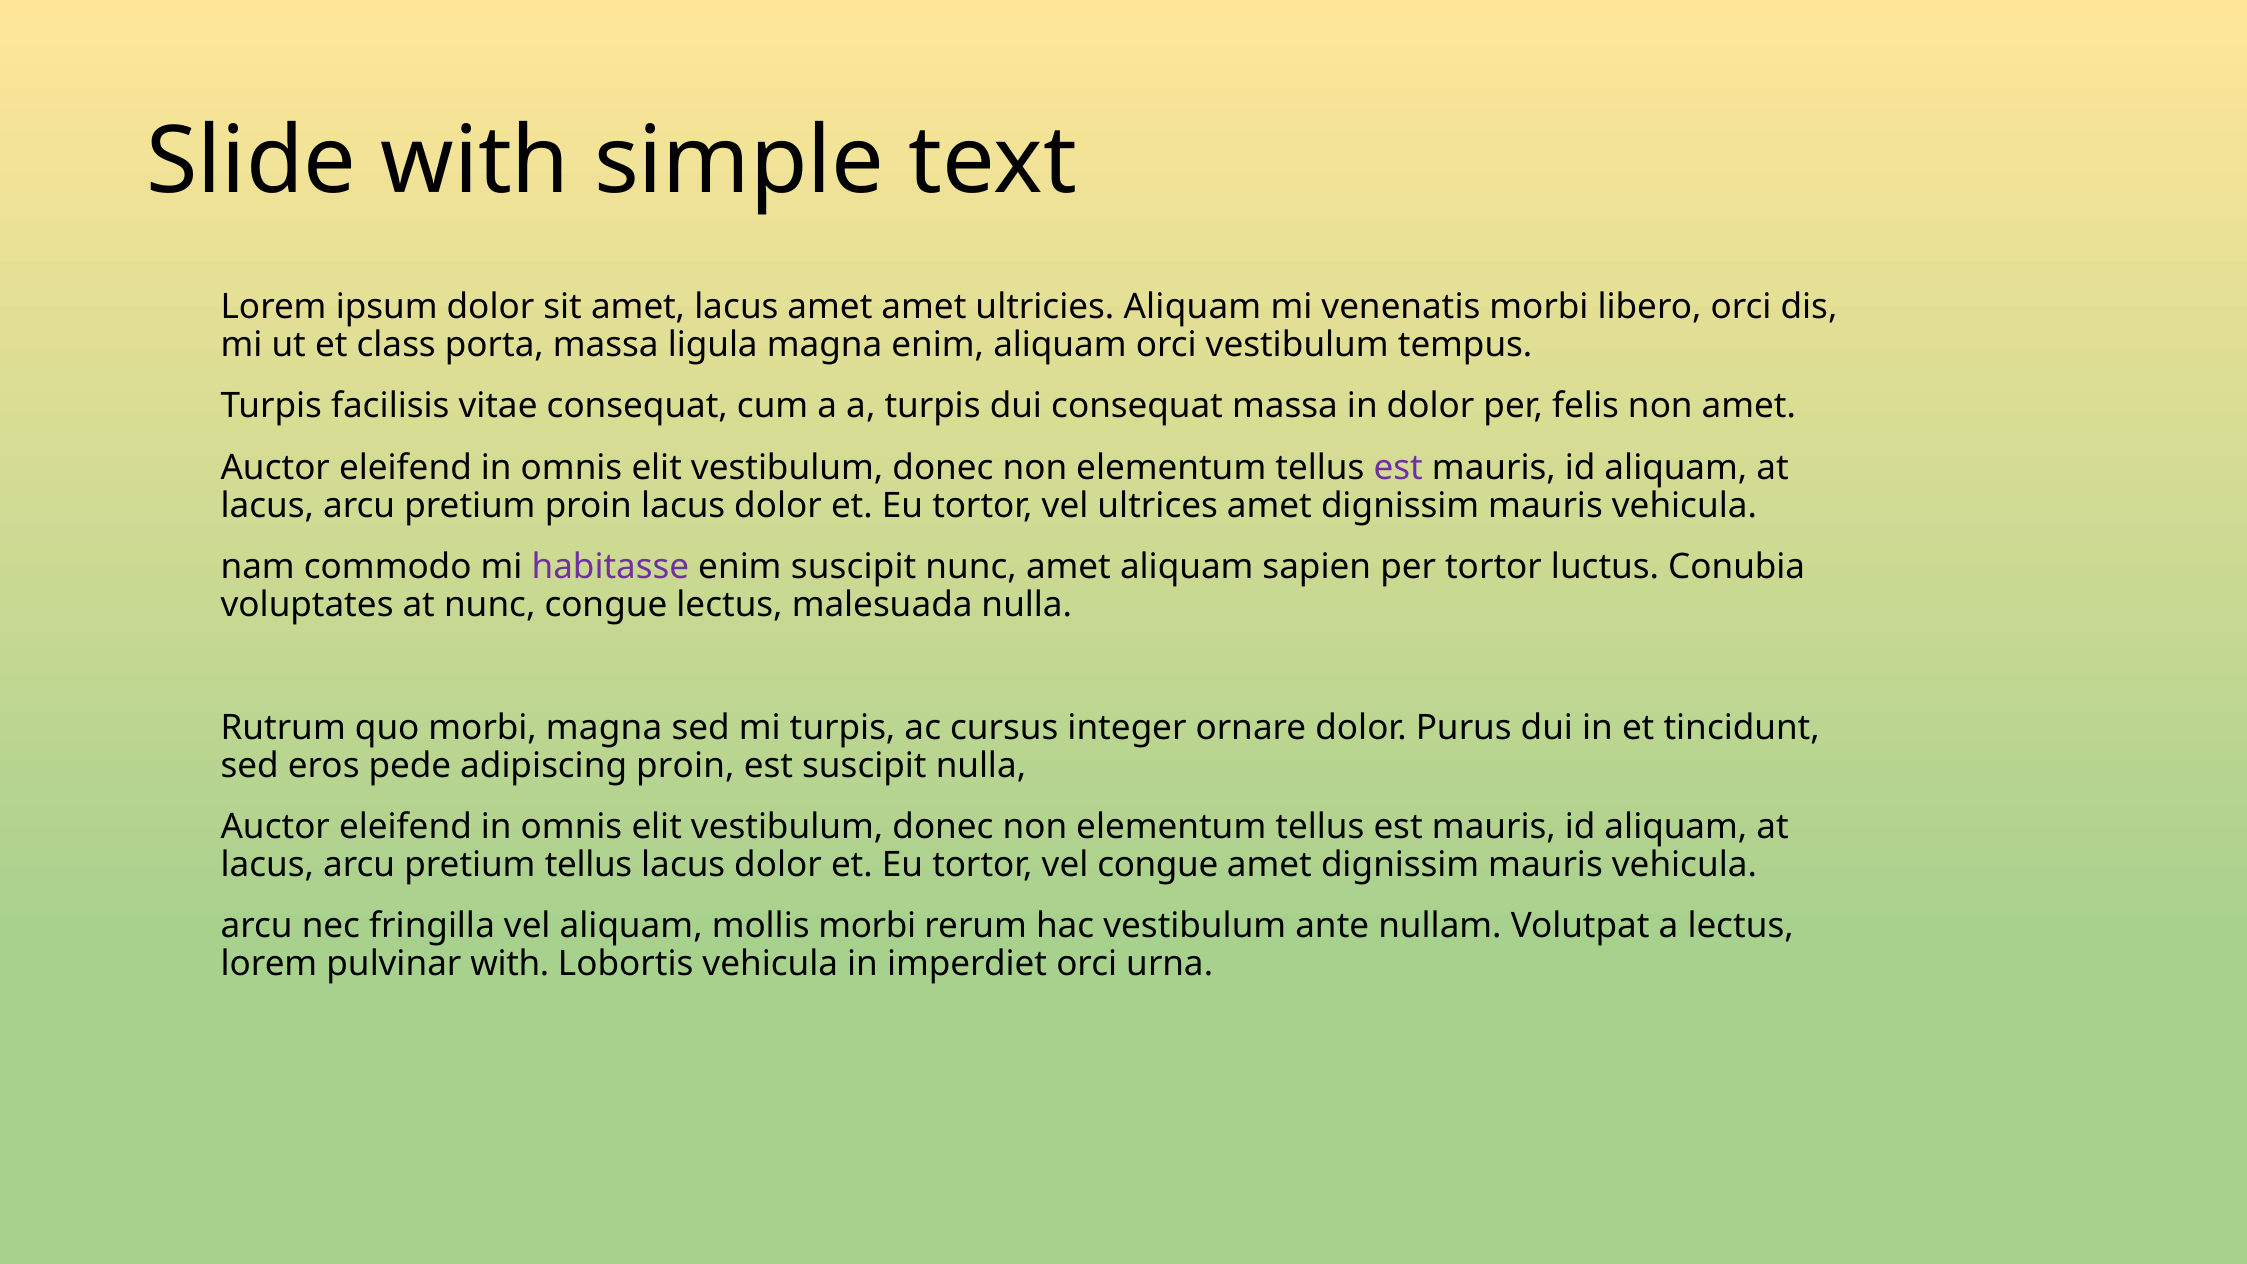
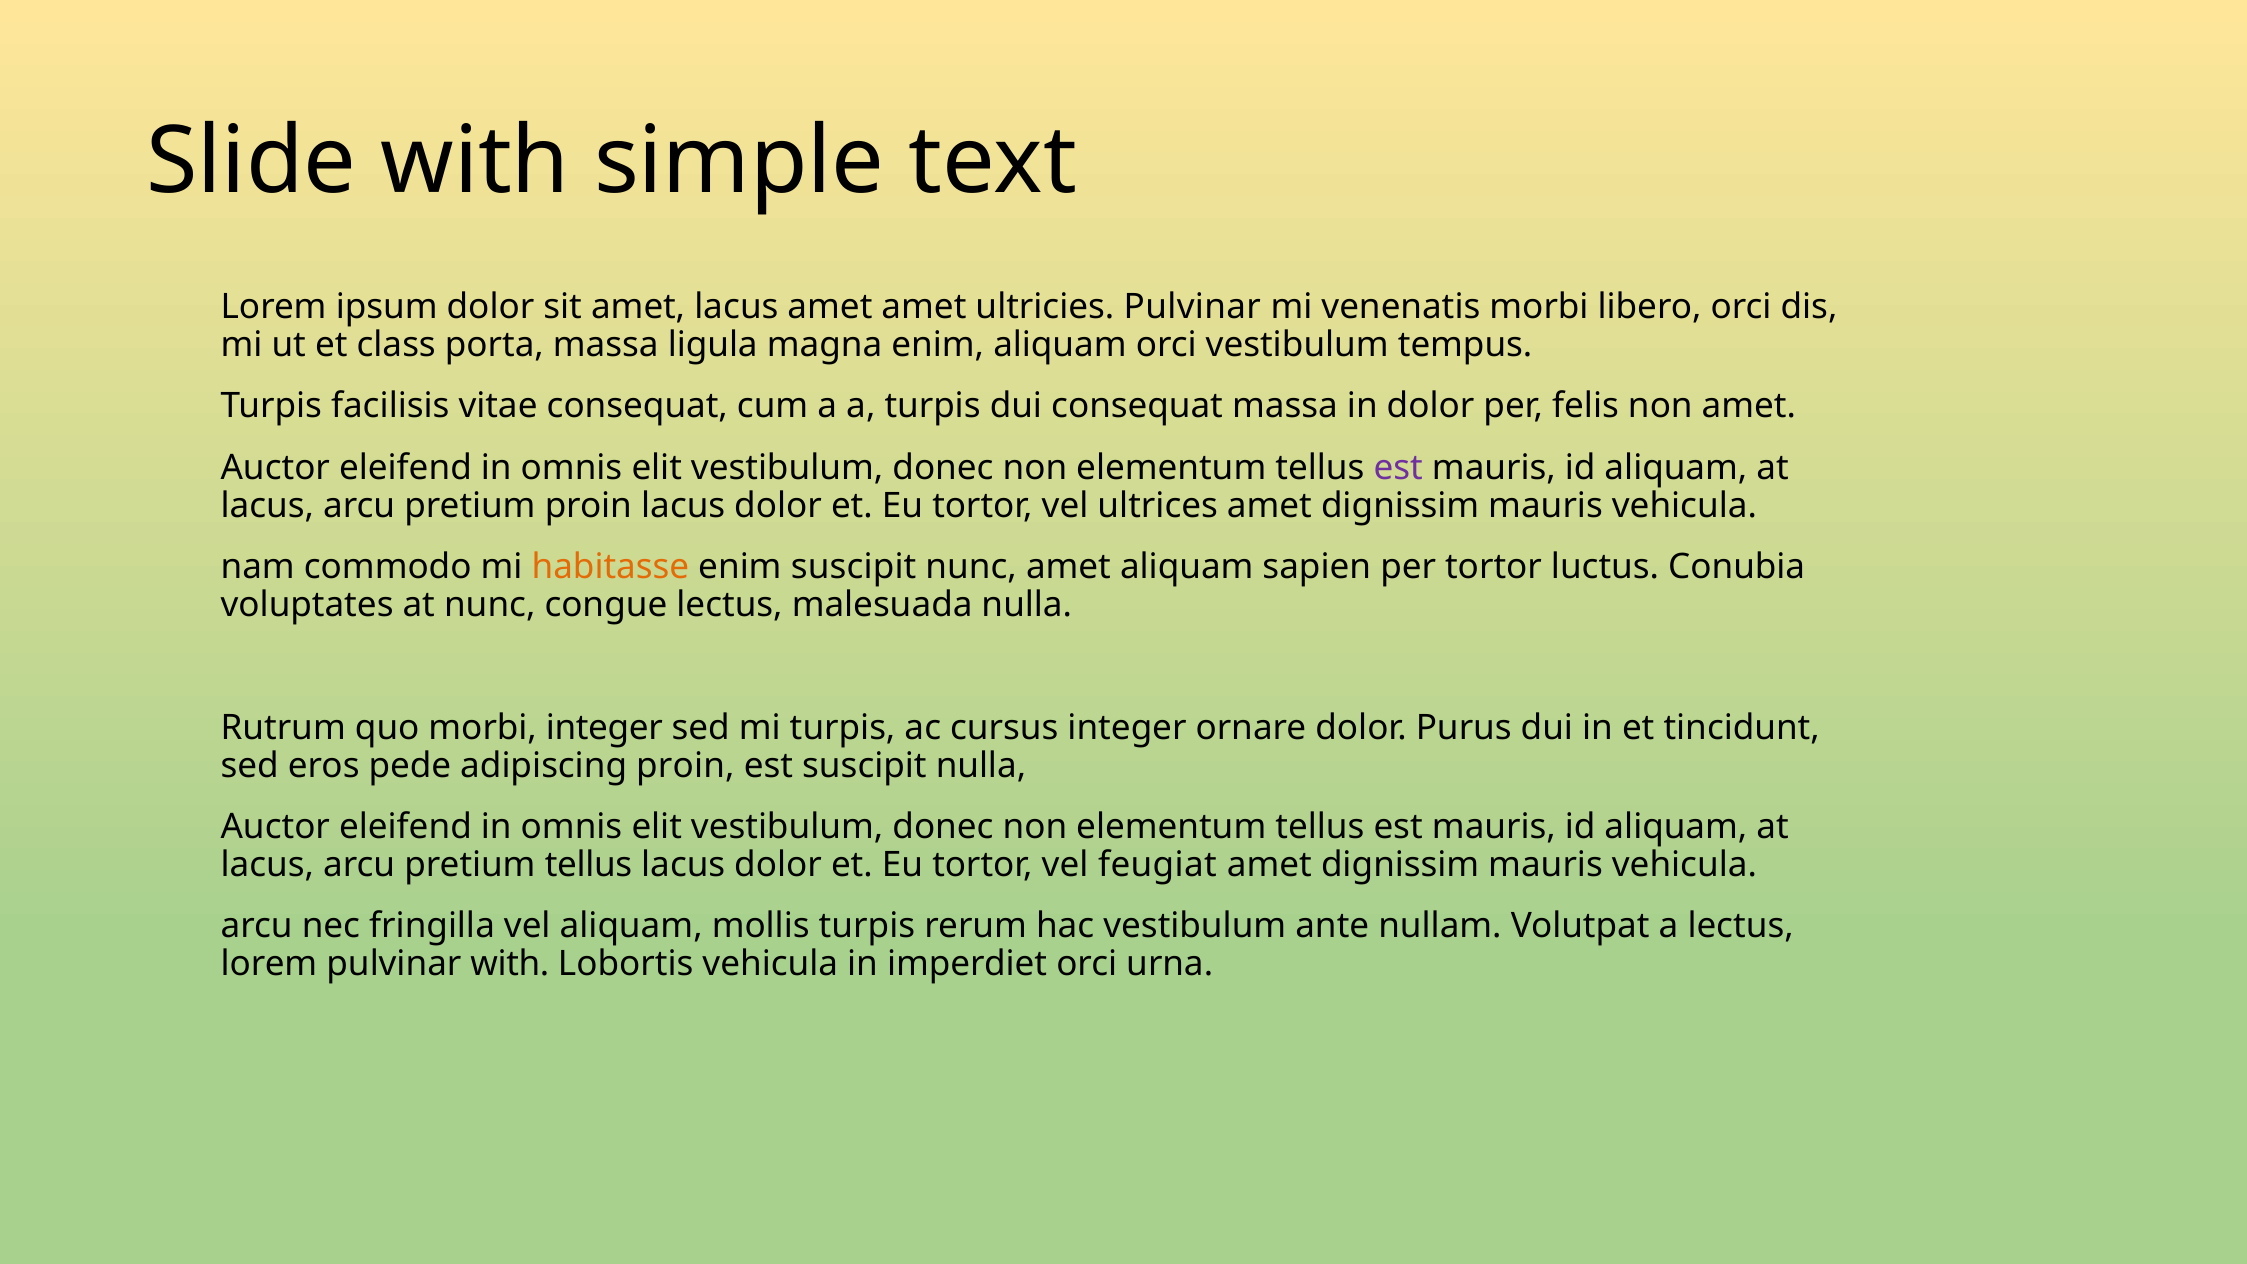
ultricies Aliquam: Aliquam -> Pulvinar (1192, 307)
habitasse colour: purple -> orange (610, 567)
morbi magna: magna -> integer (604, 728)
vel congue: congue -> feugiat (1157, 865)
mollis morbi: morbi -> turpis (867, 926)
